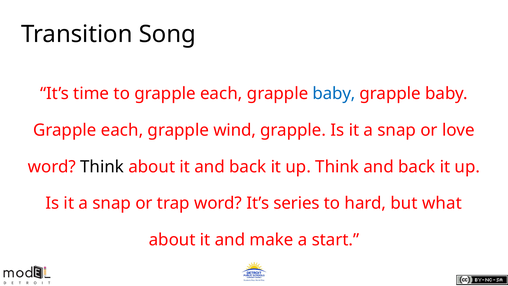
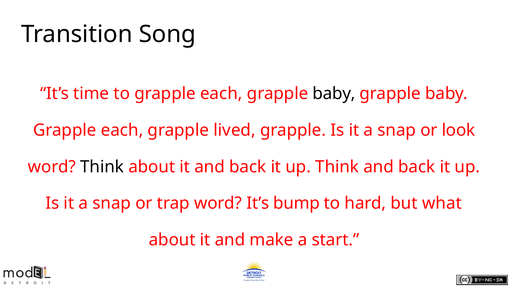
baby colour: blue -> black (334, 94)
wind: wind -> lived (235, 130)
love: love -> look (458, 130)
series: series -> bump (297, 203)
